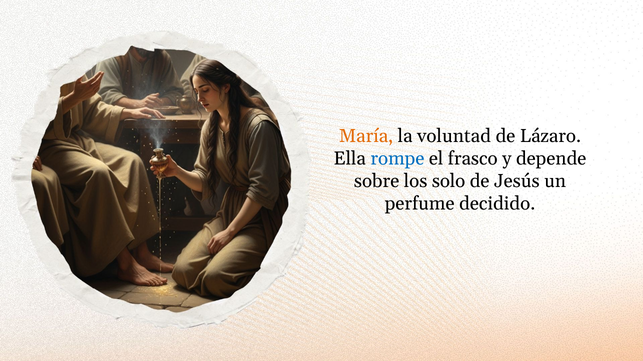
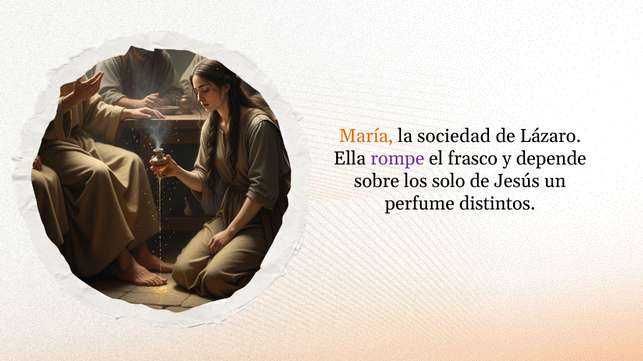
voluntad: voluntad -> sociedad (454, 137)
rompe colour: blue -> purple (397, 159)
decidido: decidido -> distintos (497, 204)
